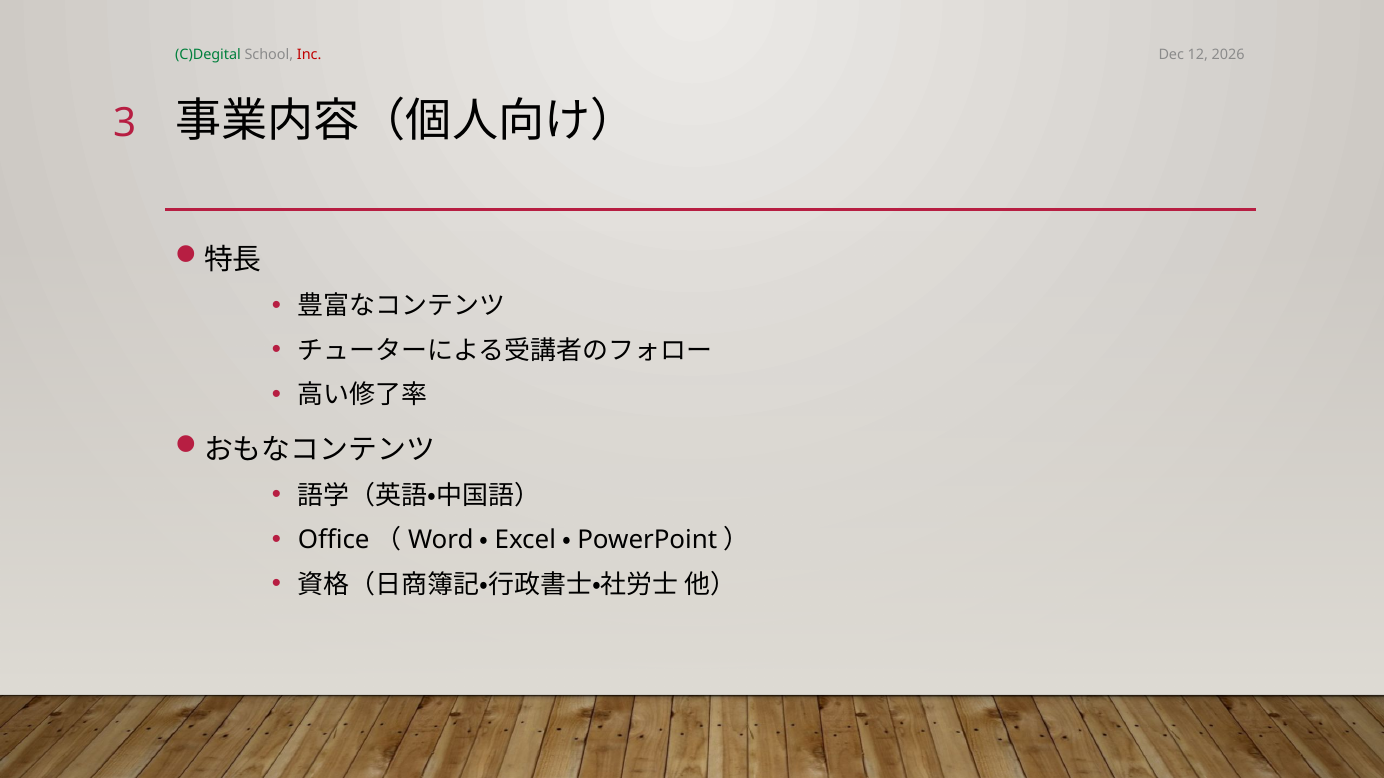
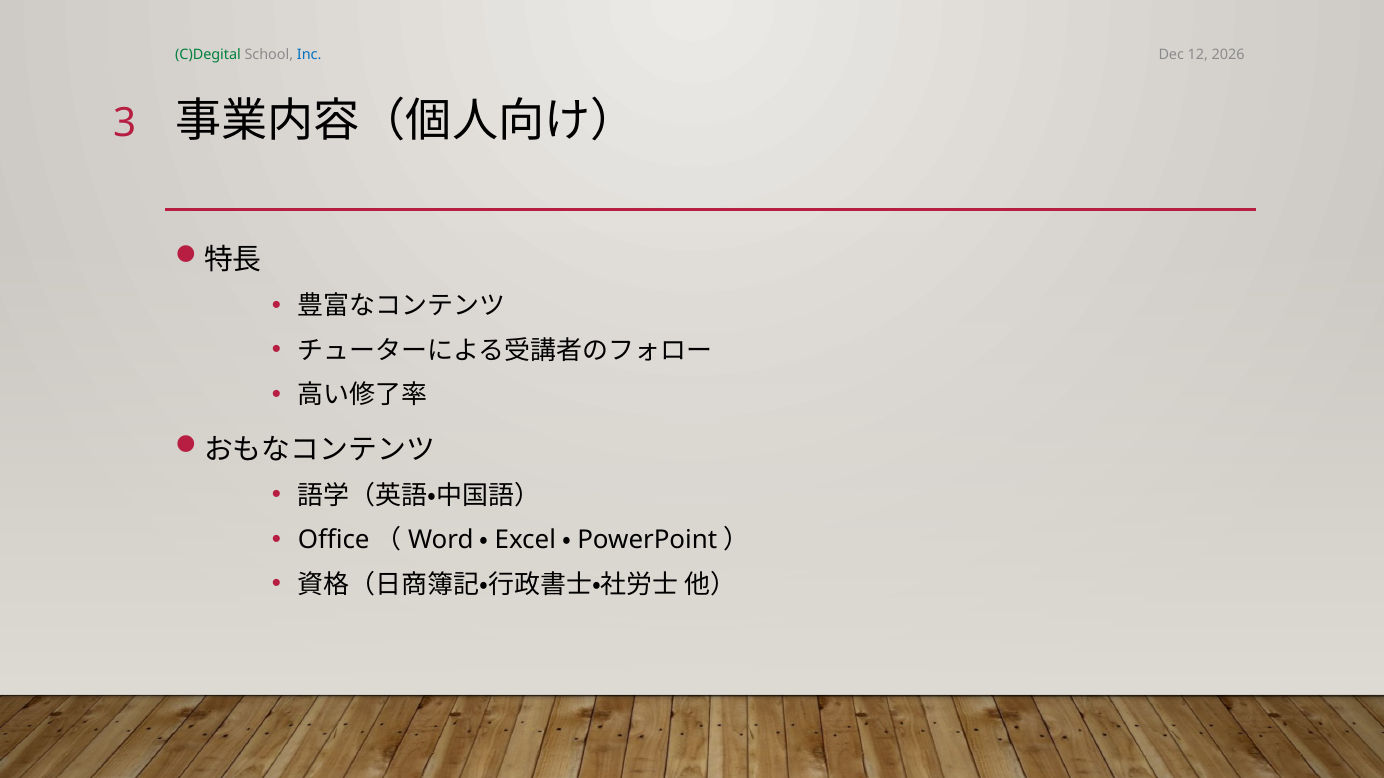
Inc colour: red -> blue (309, 55)
